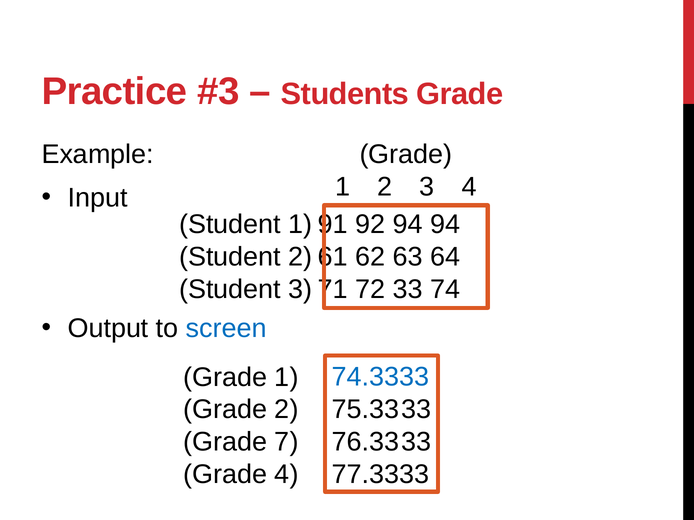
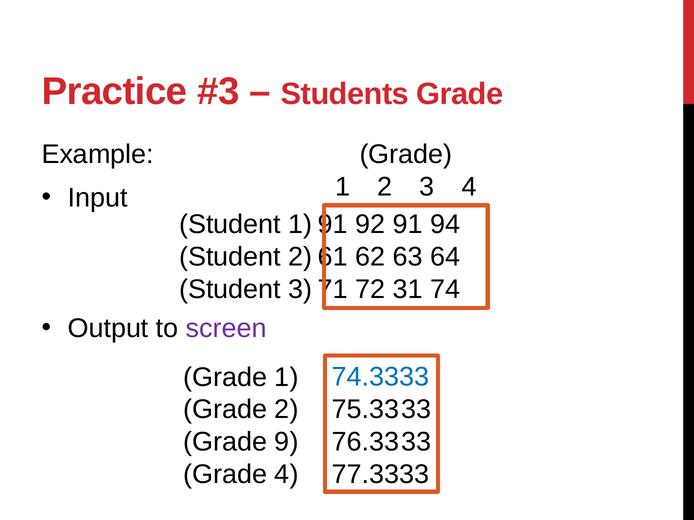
92 94: 94 -> 91 (408, 225)
33: 33 -> 31 (408, 290)
screen colour: blue -> purple (226, 329)
7: 7 -> 9 (286, 442)
